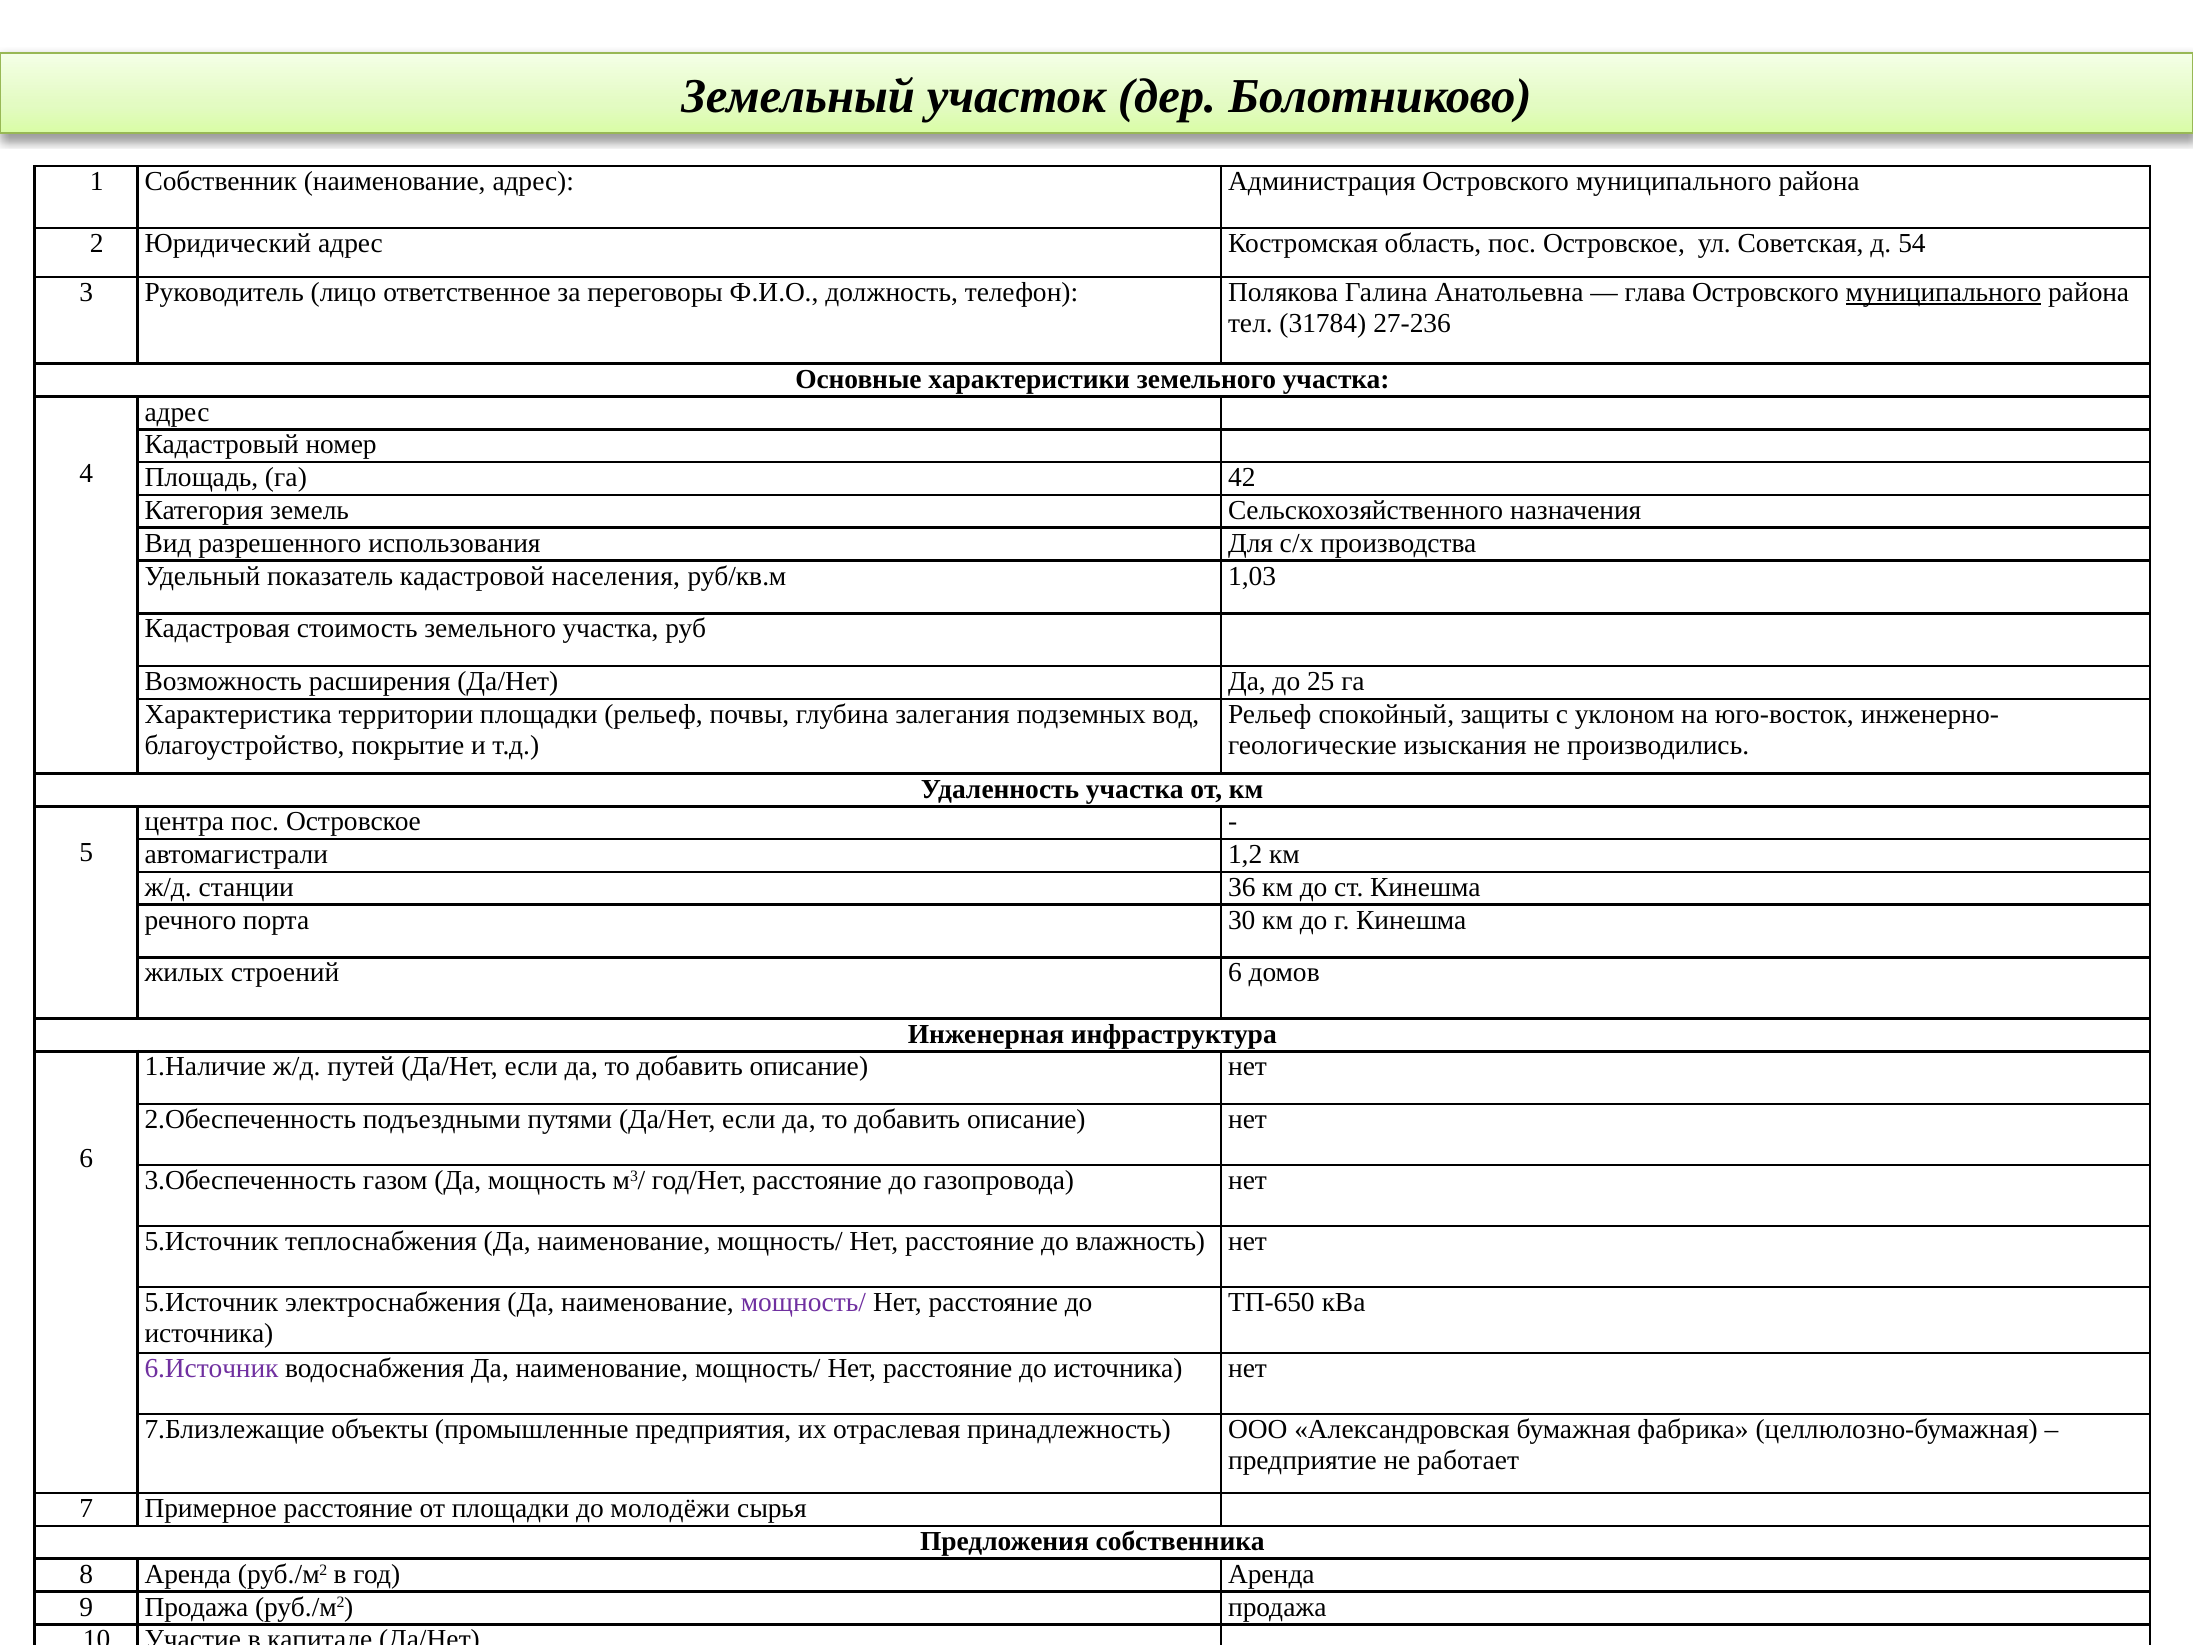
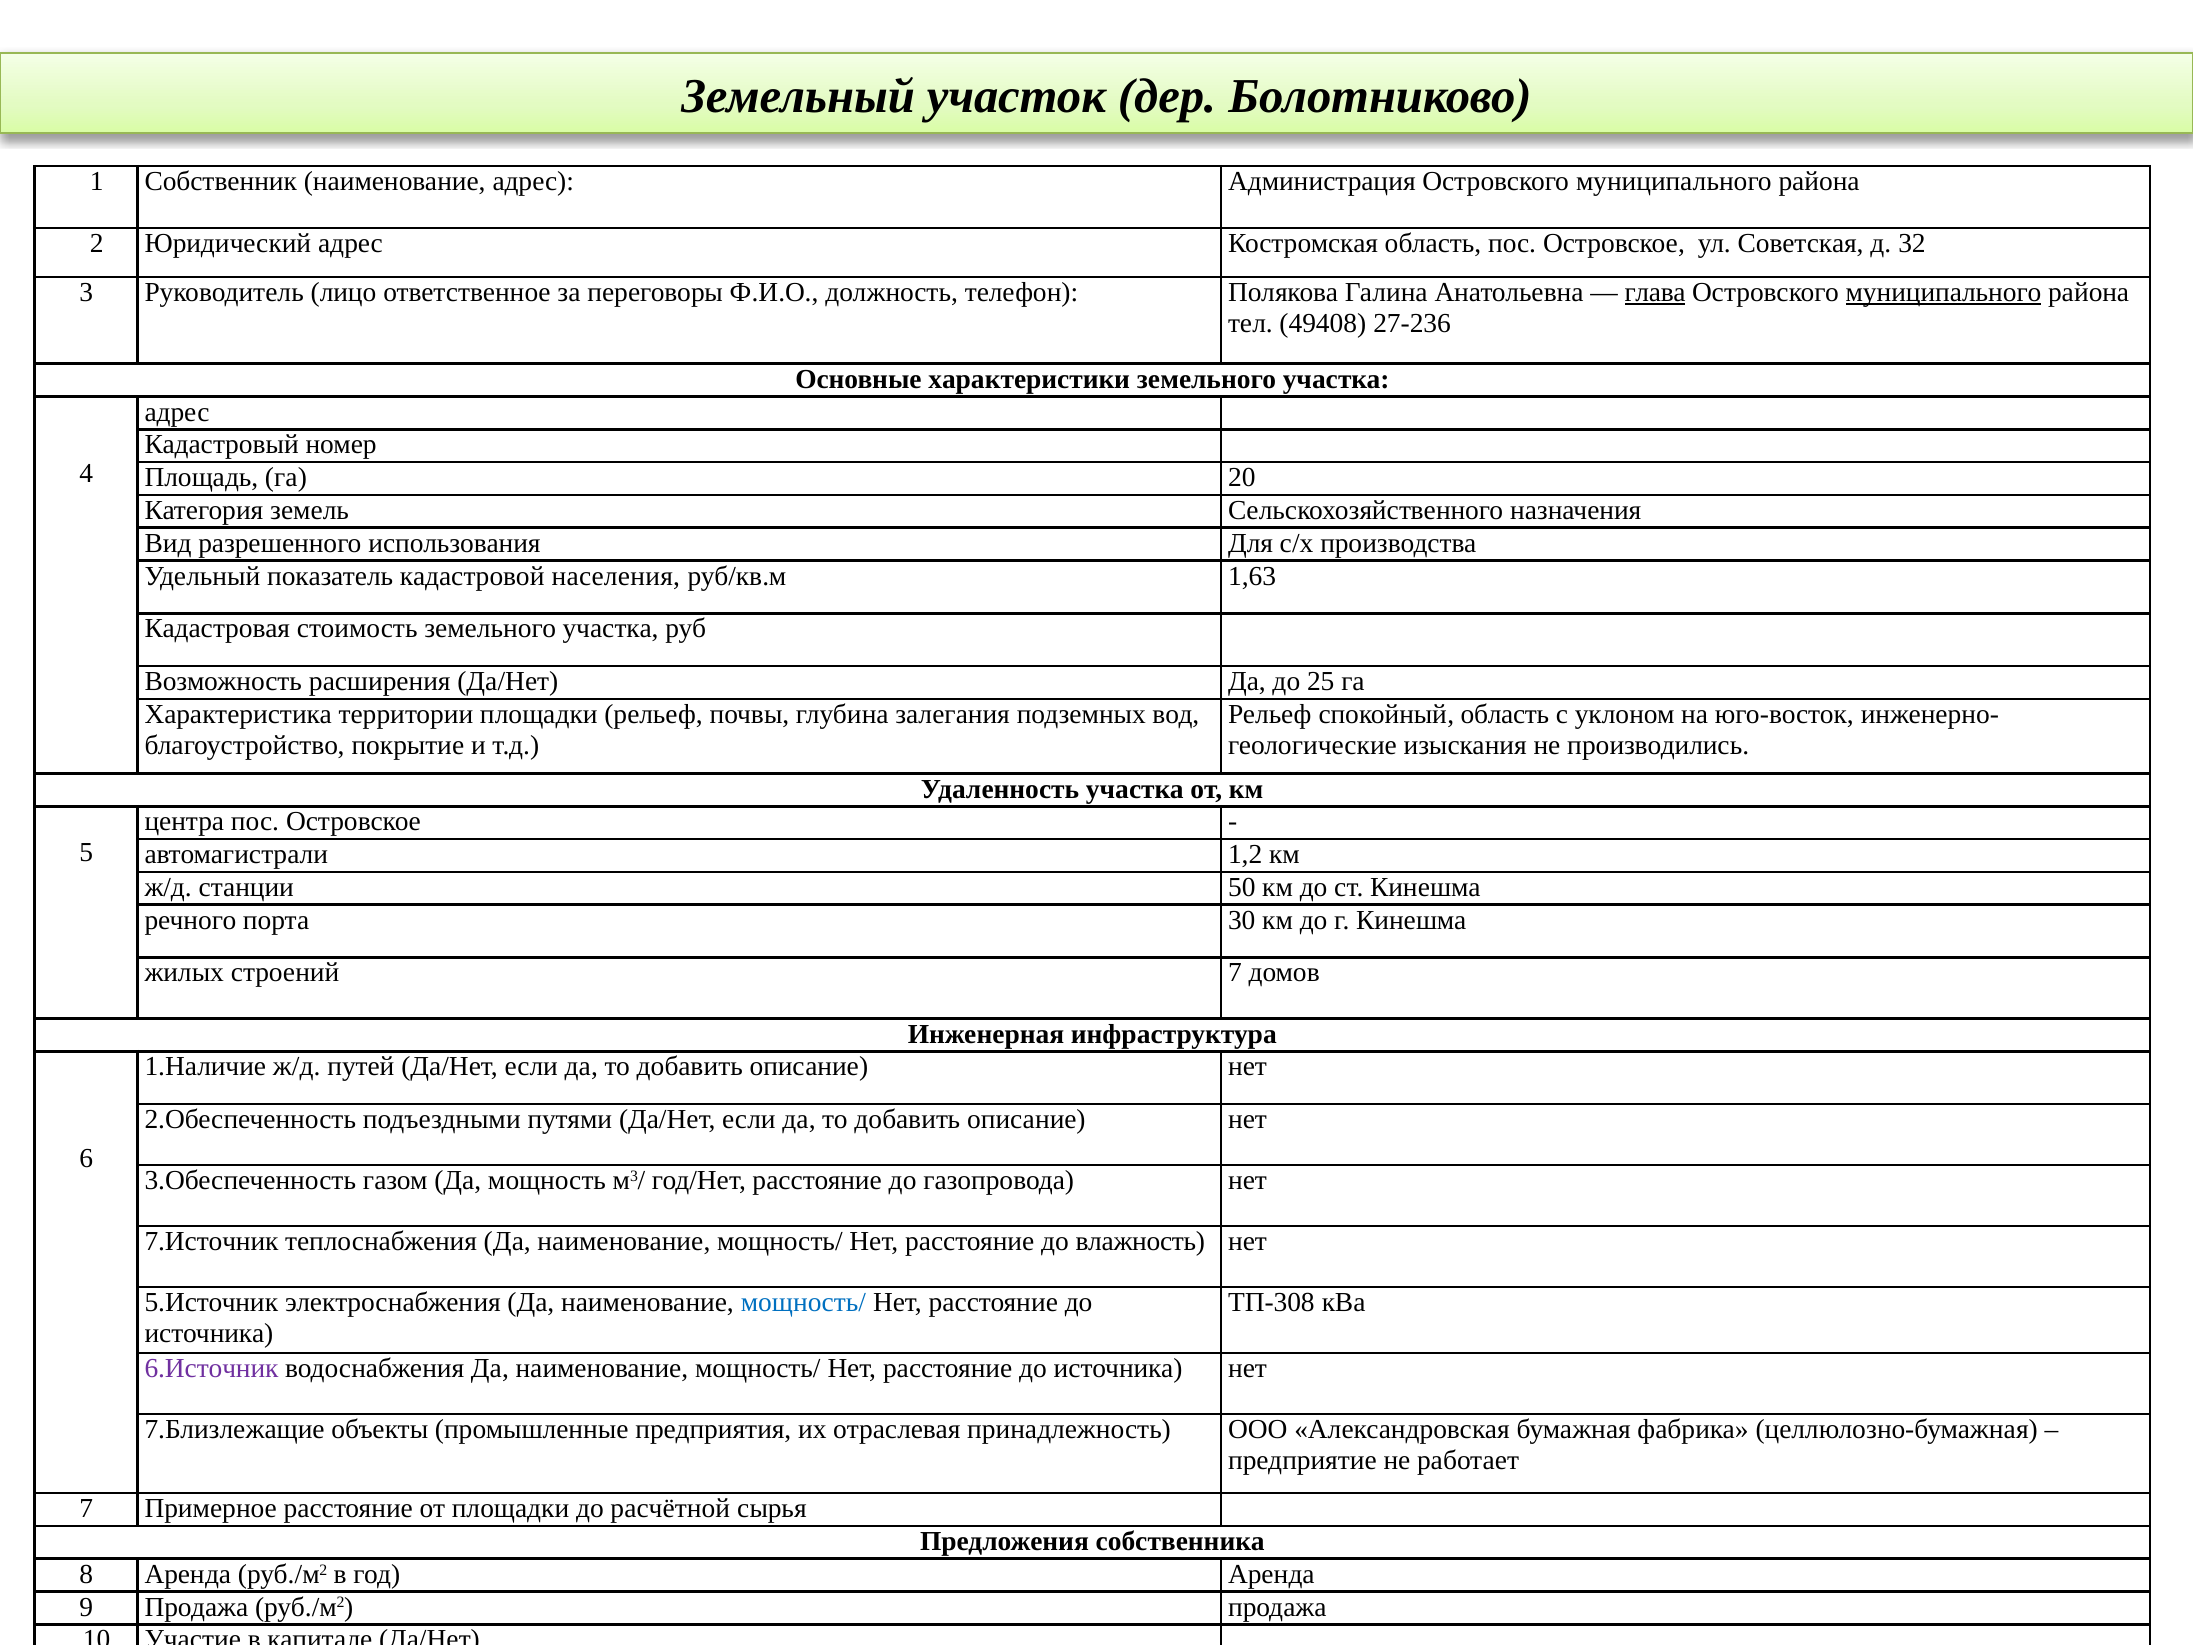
54: 54 -> 32 (1912, 243)
глава underline: none -> present (1655, 292)
31784: 31784 -> 49408 (1323, 323)
42: 42 -> 20 (1242, 478)
1,03: 1,03 -> 1,63 (1252, 576)
спокойный защиты: защиты -> область (1505, 714)
36: 36 -> 50 (1242, 887)
строений 6: 6 -> 7 (1235, 973)
5.Источник: 5.Источник -> 7.Источник (212, 1241)
мощность/ colour: purple -> blue (803, 1303)
ТП-650: ТП-650 -> ТП-308 (1271, 1303)
молодёжи: молодёжи -> расчётной (670, 1508)
